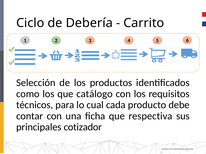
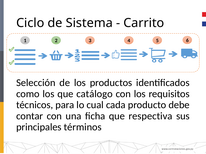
Debería: Debería -> Sistema (89, 23)
cotizador: cotizador -> términos (83, 127)
